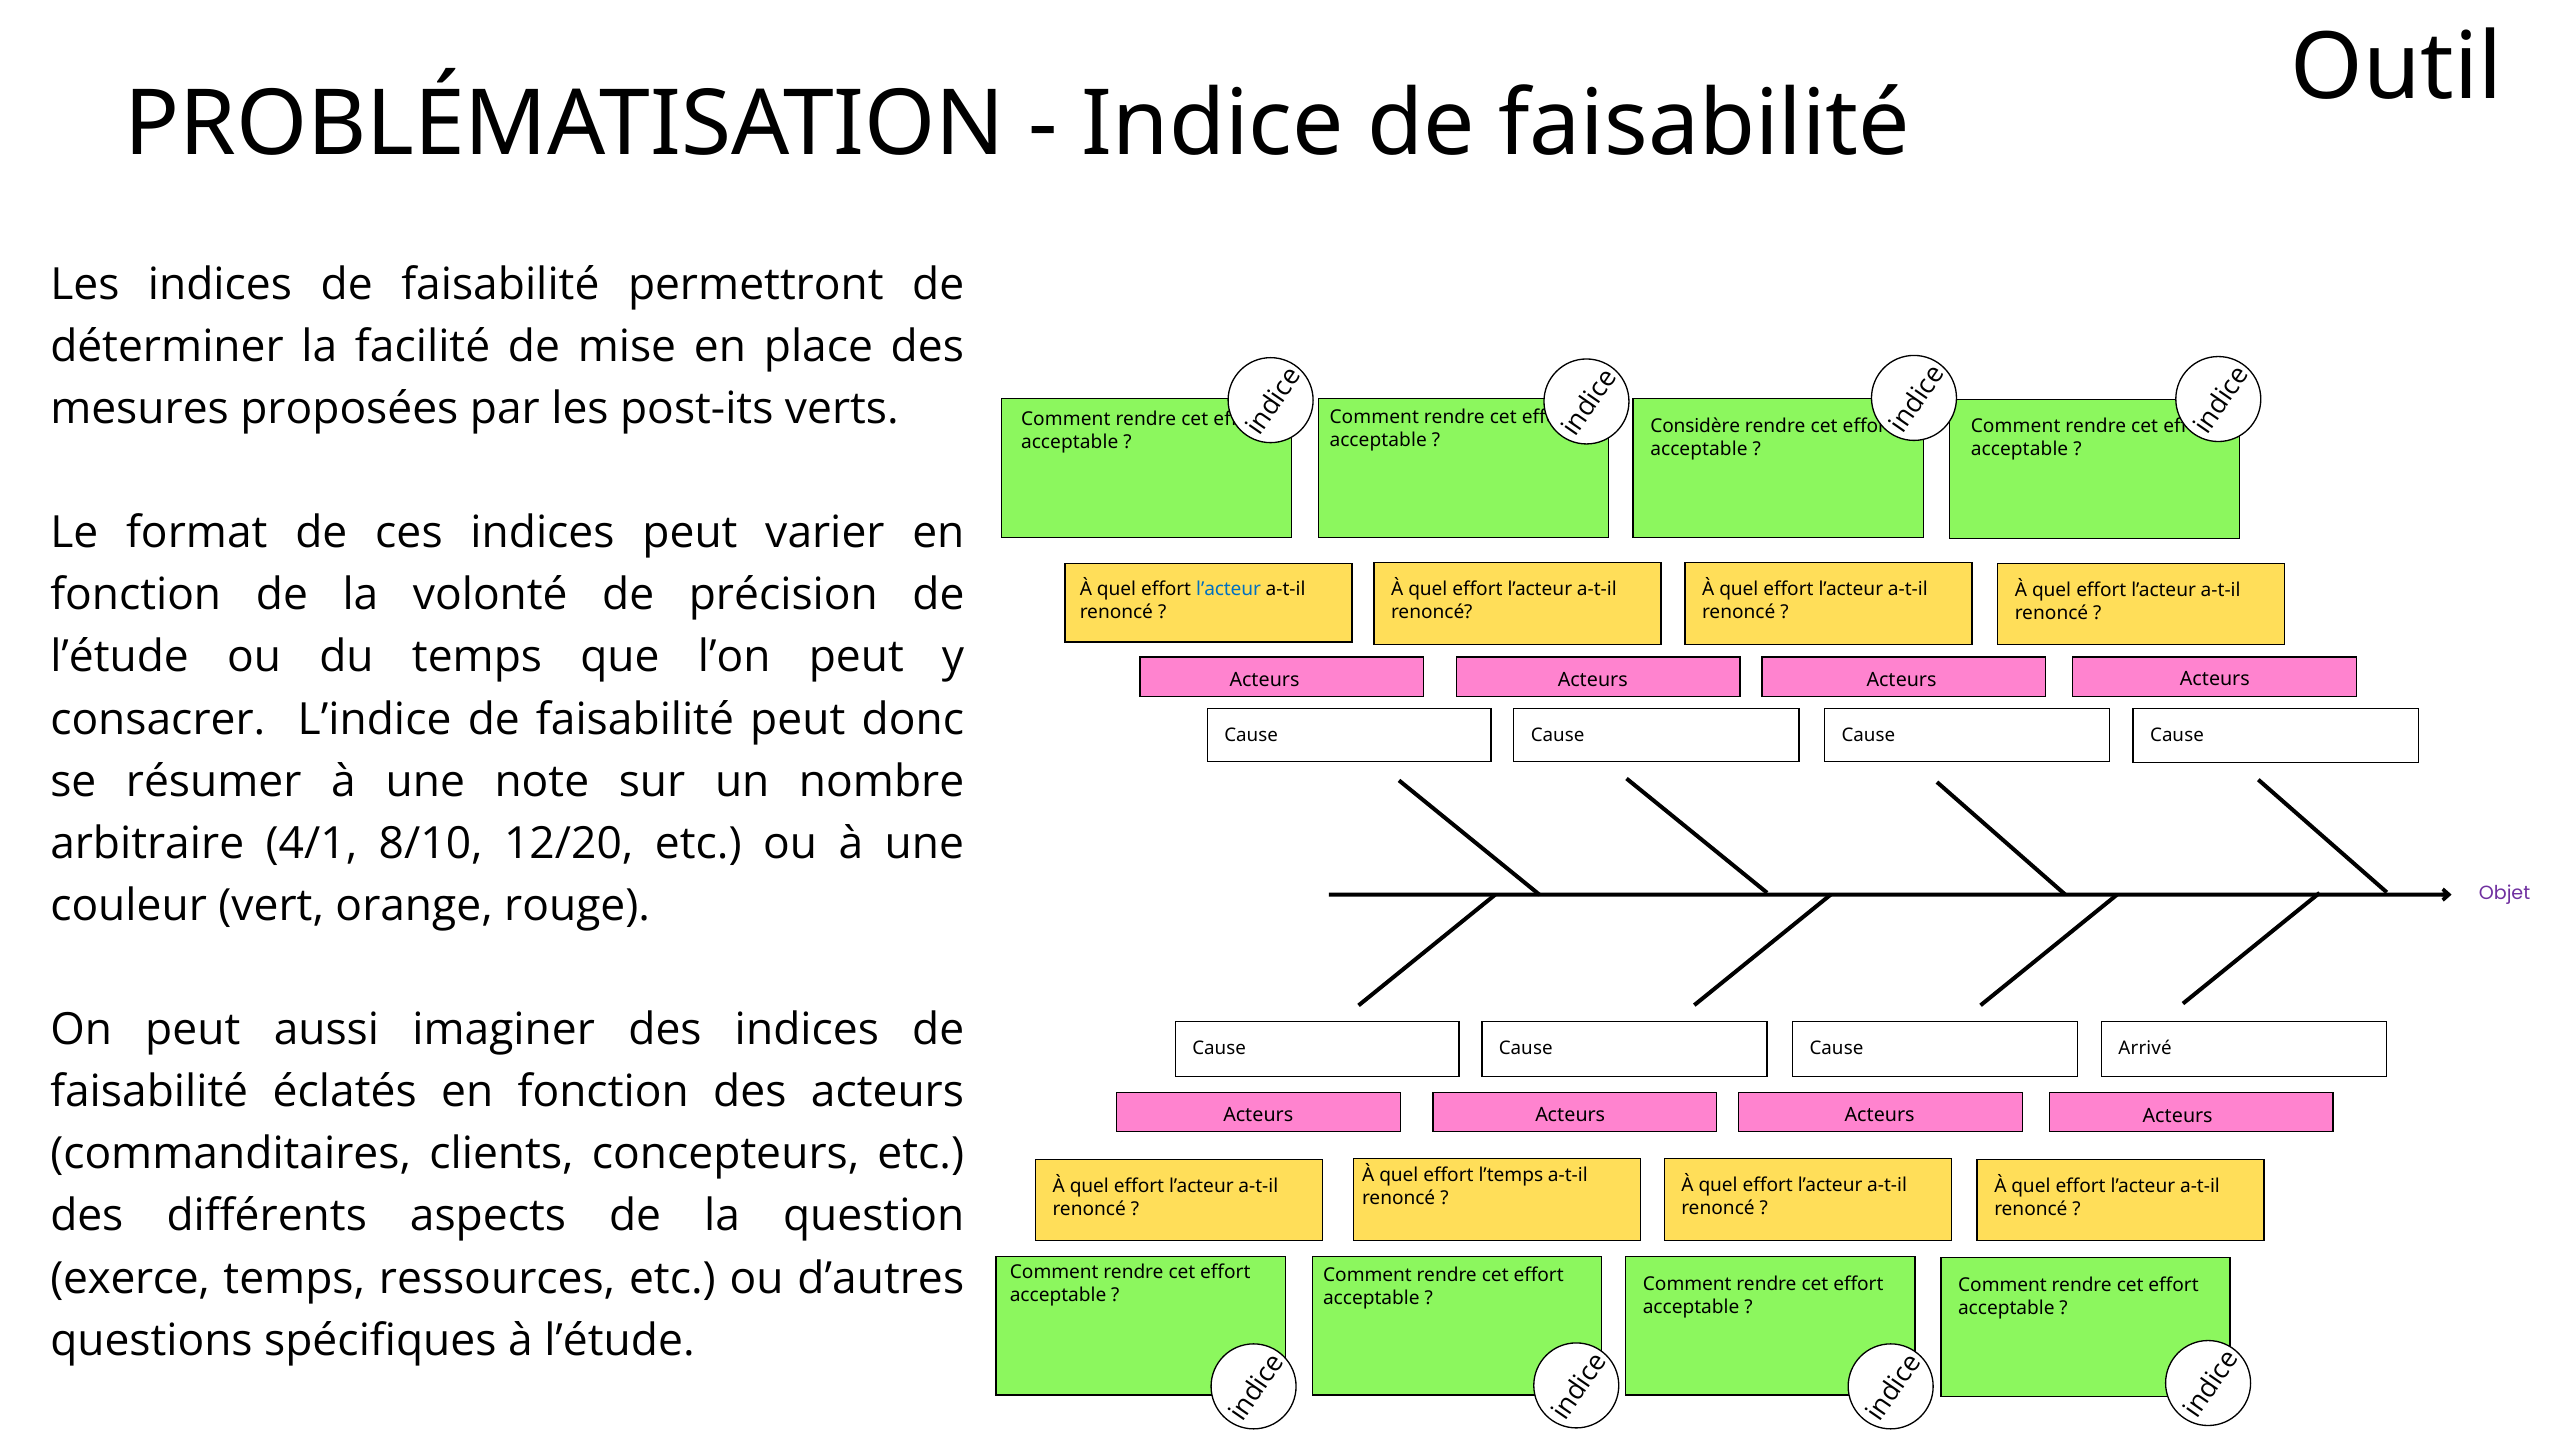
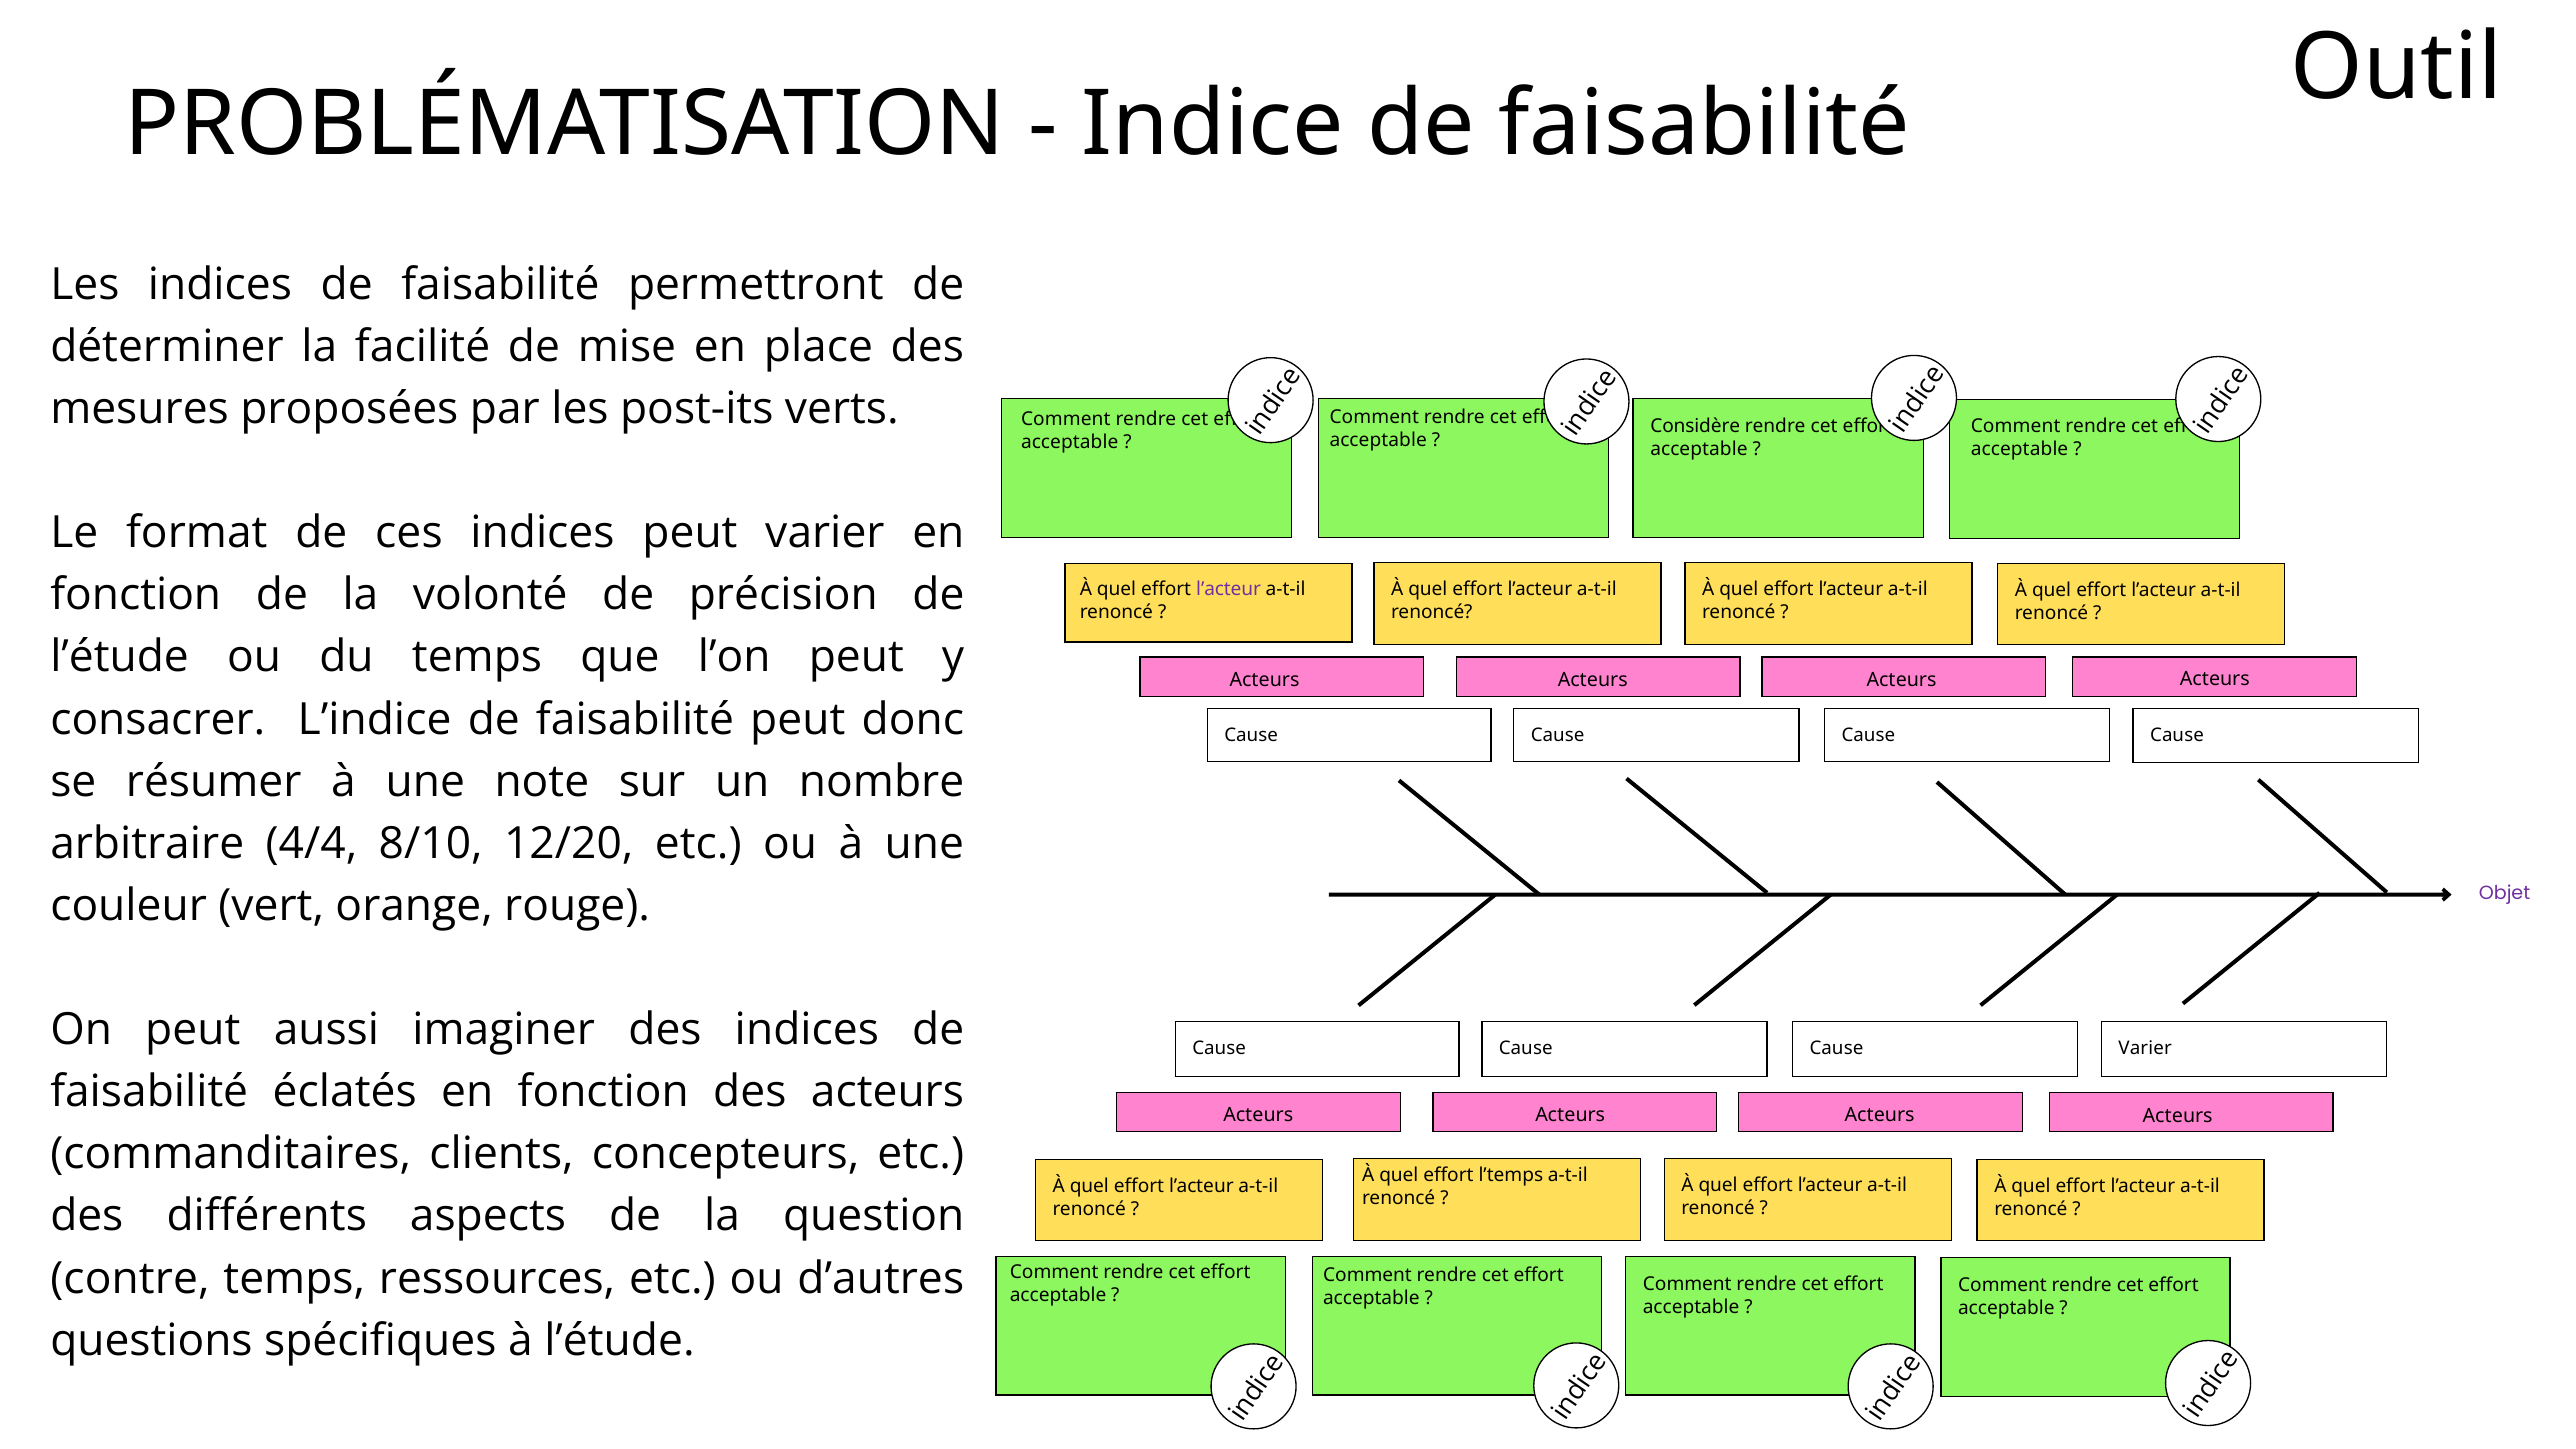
l’acteur colour: blue -> purple (1229, 589)
4/1: 4/1 -> 4/4 (311, 844)
Arrivé: Arrivé -> Varier (2145, 1048)
exerce: exerce -> contre (130, 1278)
